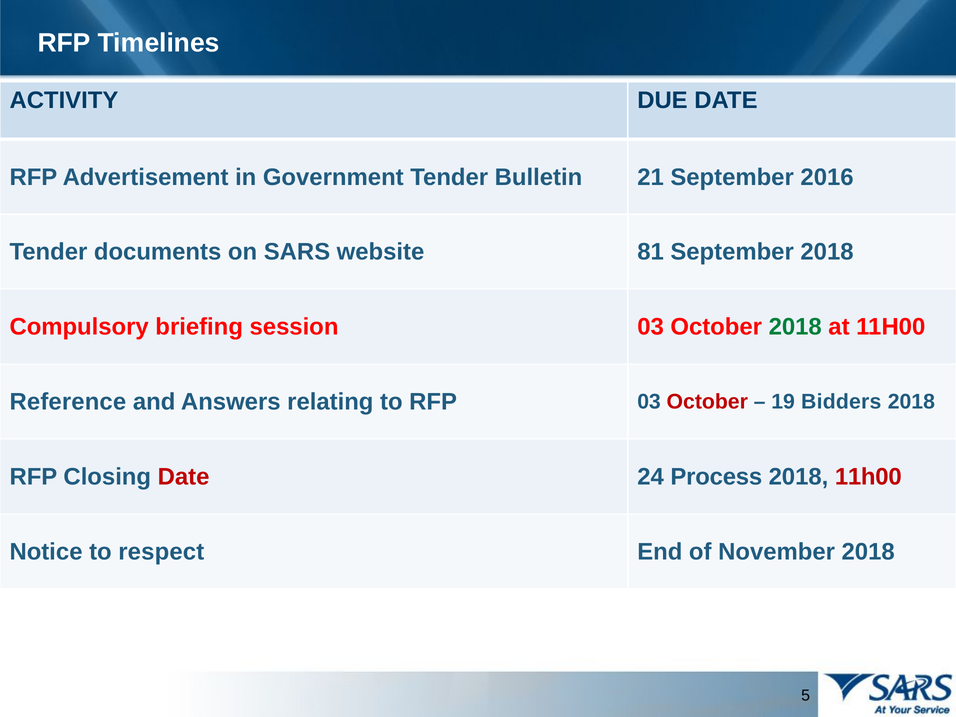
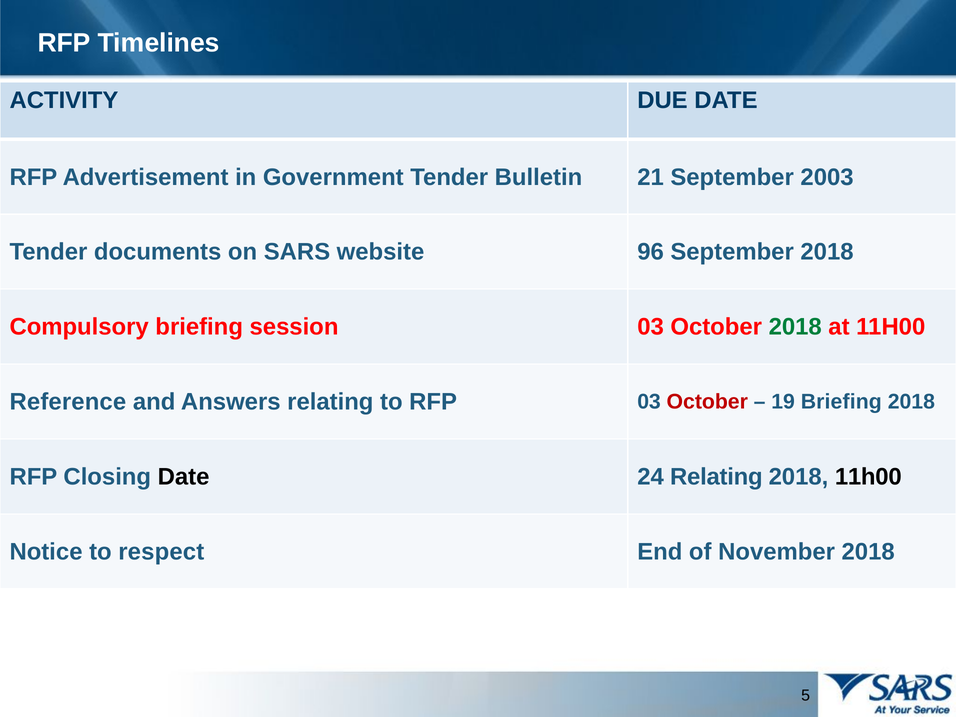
2016: 2016 -> 2003 (827, 177)
81: 81 -> 96 (651, 252)
19 Bidders: Bidders -> Briefing (841, 402)
Date colour: red -> black (184, 477)
24 Process: Process -> Relating (716, 477)
11h00 colour: red -> black (868, 477)
